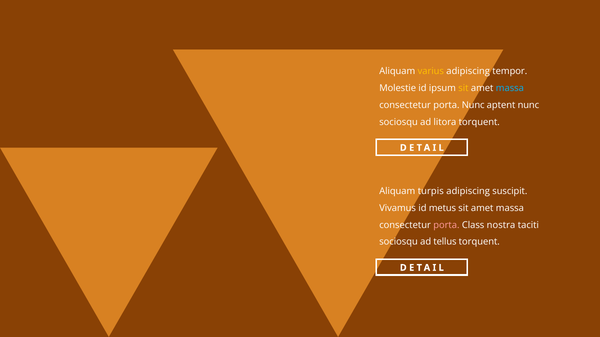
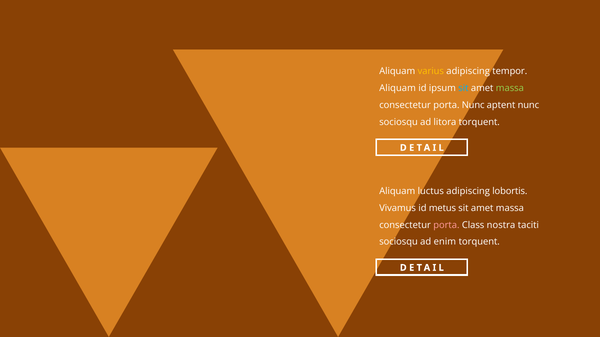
Molestie: Molestie -> Aliquam (398, 88)
sit colour: yellow -> light blue (463, 88)
massa colour: light blue -> light green (510, 88)
turpis: turpis -> luctus (431, 192)
suscipit: suscipit -> lobortis (510, 192)
tellus: tellus -> enim (445, 242)
